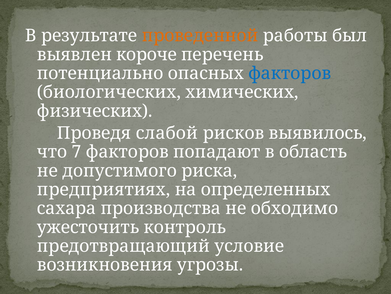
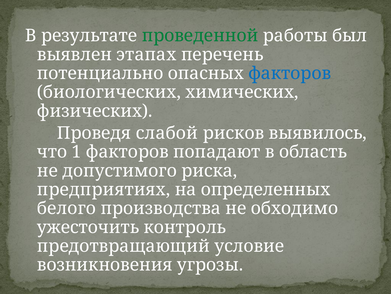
проведенной colour: orange -> green (200, 36)
короче: короче -> этапах (146, 54)
7: 7 -> 1 (77, 152)
сахара: сахара -> белого (66, 208)
